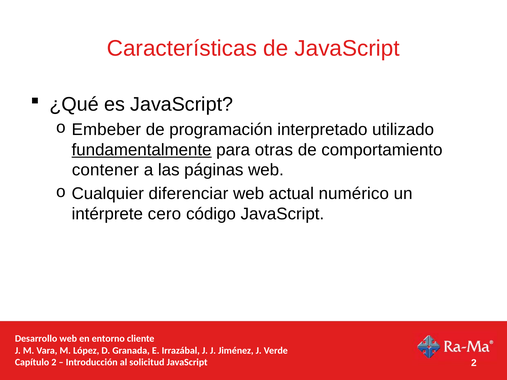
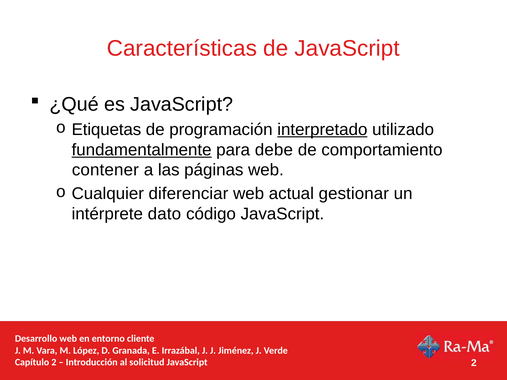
Embeber: Embeber -> Etiquetas (106, 130)
interpretado underline: none -> present (322, 130)
otras: otras -> debe (274, 150)
numérico: numérico -> gestionar (354, 194)
cero: cero -> dato (164, 214)
